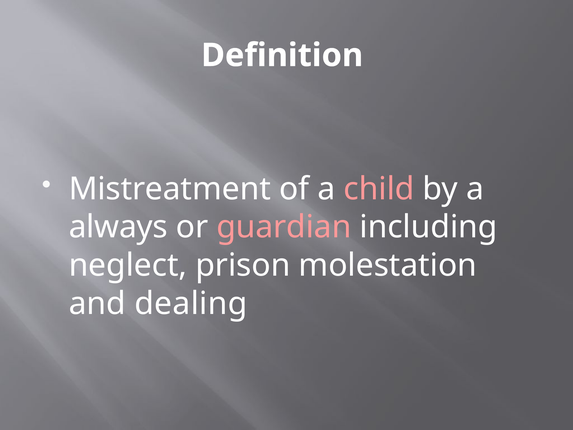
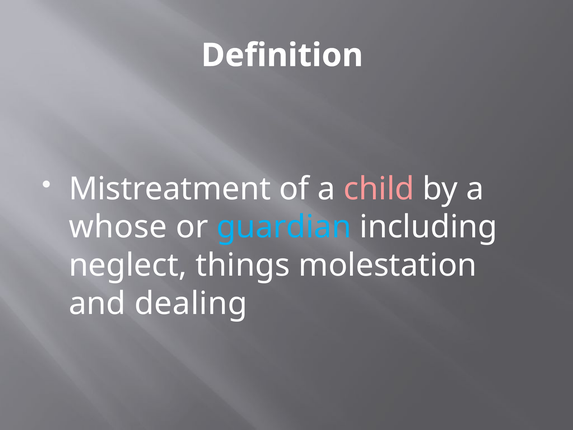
always: always -> whose (118, 227)
guardian colour: pink -> light blue (284, 227)
prison: prison -> things (243, 265)
